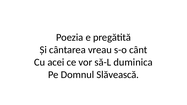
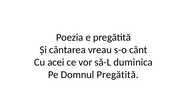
Domnul Slăvească: Slăvească -> Pregătită (118, 75)
